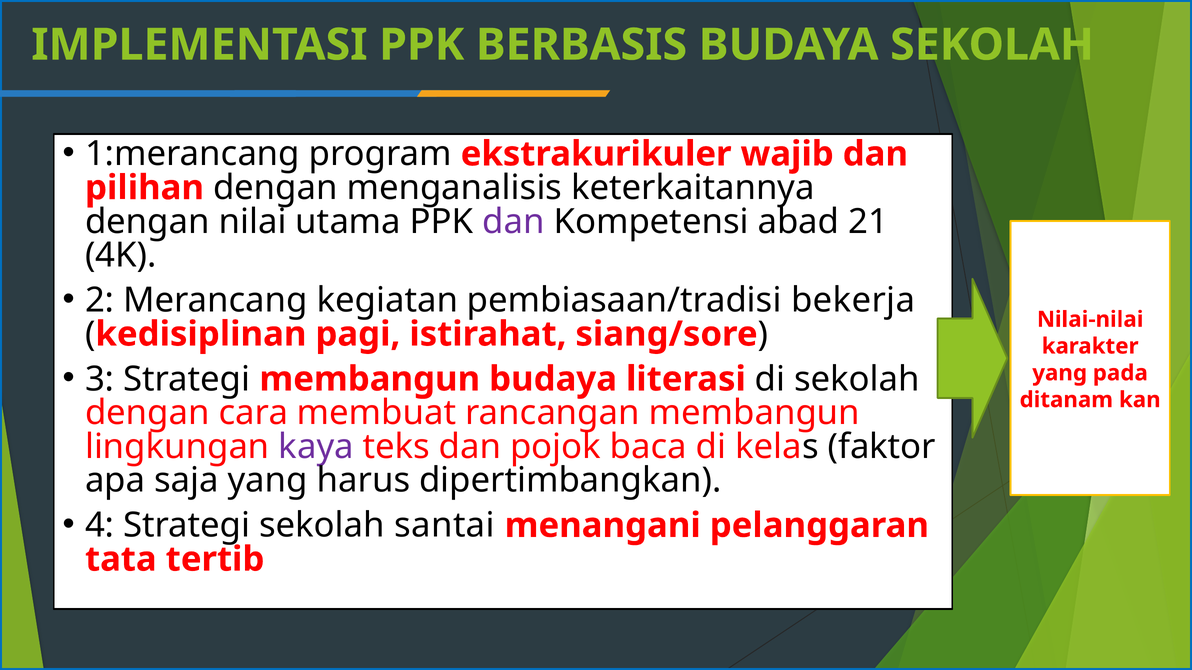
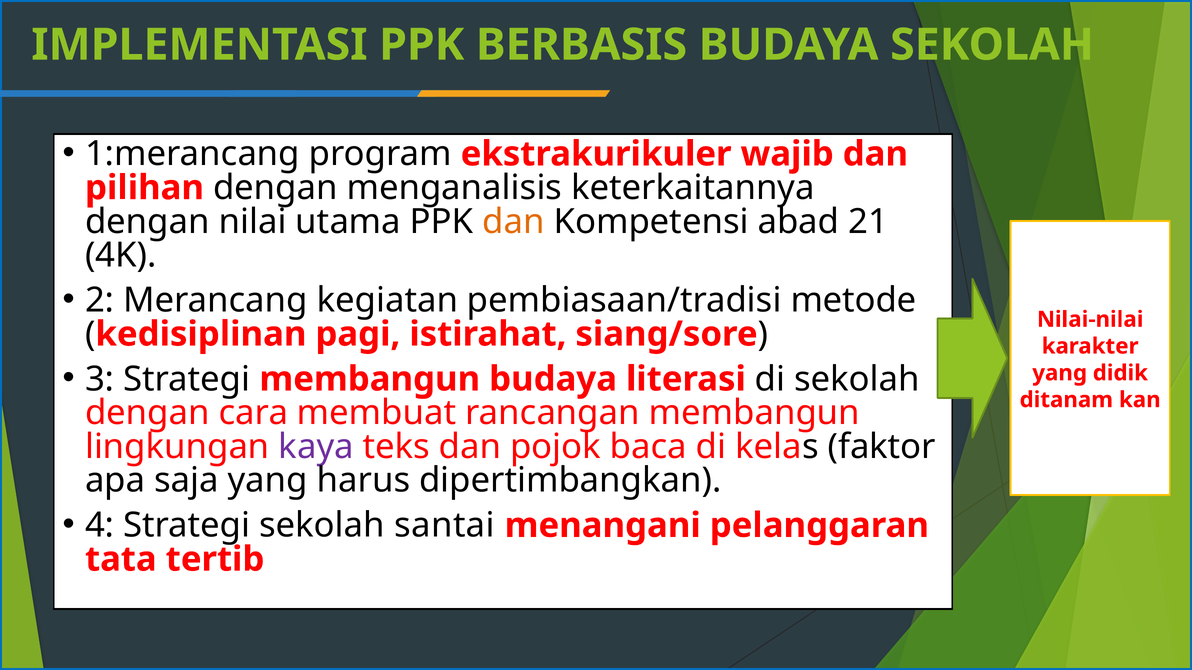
dan colour: purple -> orange (514, 222)
bekerja: bekerja -> metode (853, 301)
pada: pada -> didik (1120, 373)
